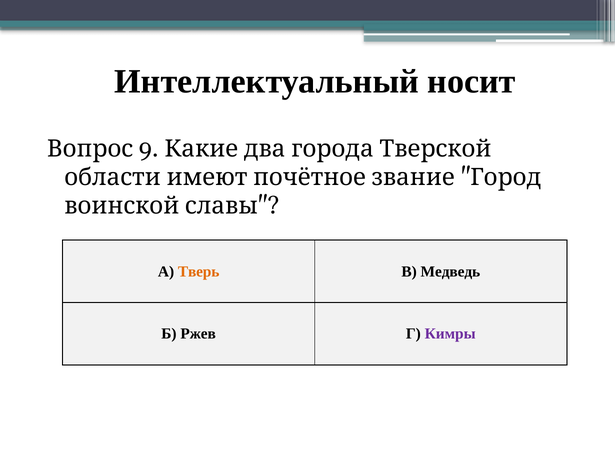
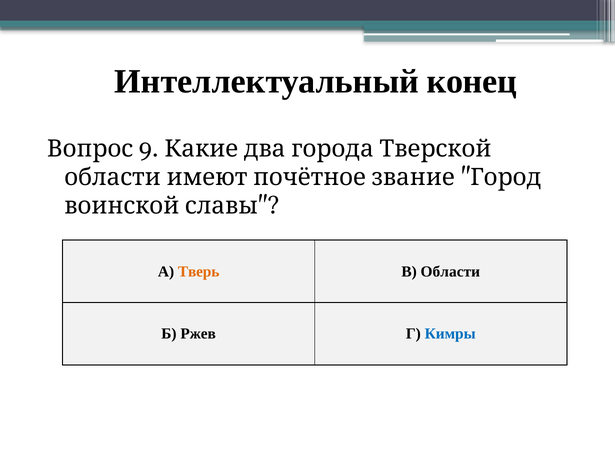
носит: носит -> конец (472, 81)
Медведь: Медведь -> Области (450, 272)
Кимры colour: purple -> blue (450, 334)
